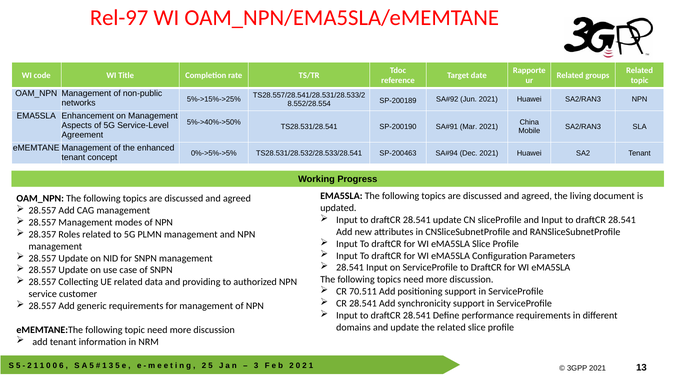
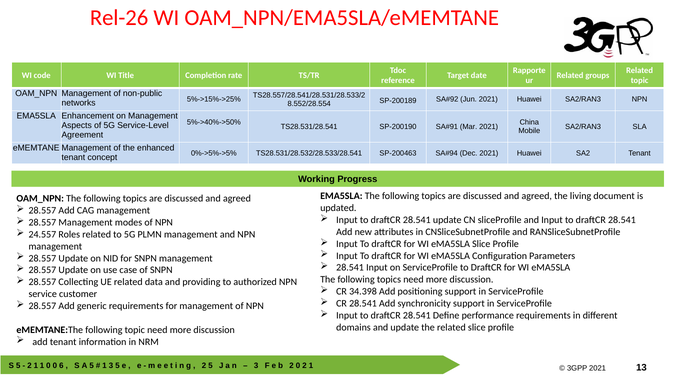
Rel-97: Rel-97 -> Rel-26 (119, 18)
28.357: 28.357 -> 24.557 (42, 234)
70.511: 70.511 -> 34.398 (363, 292)
